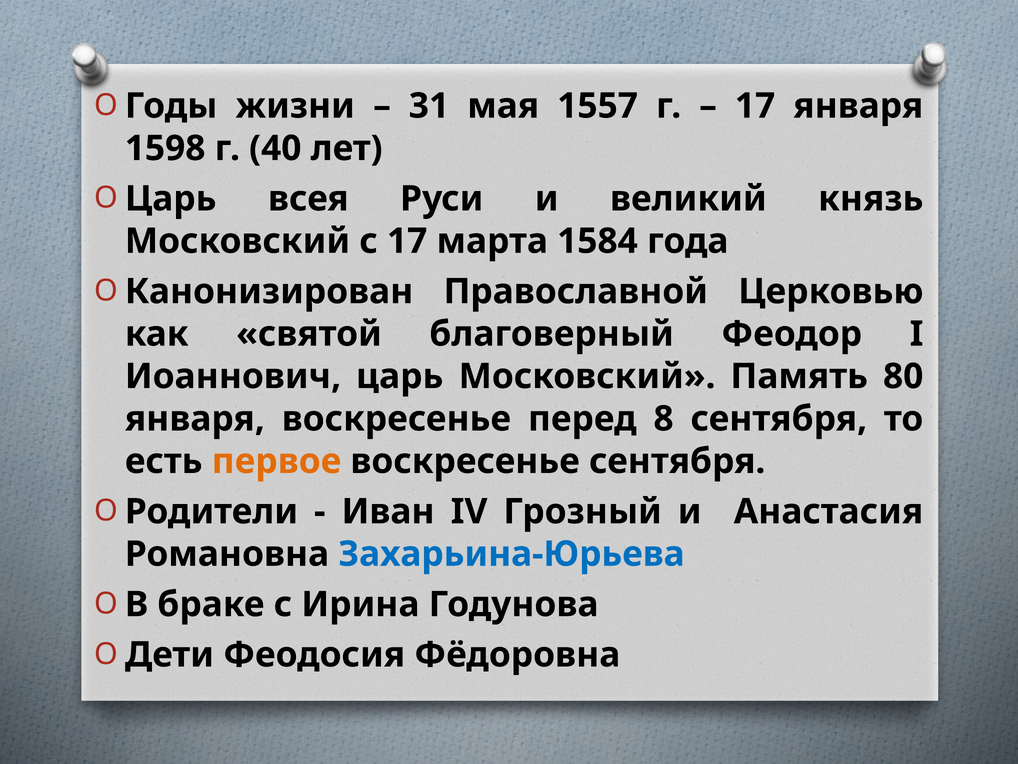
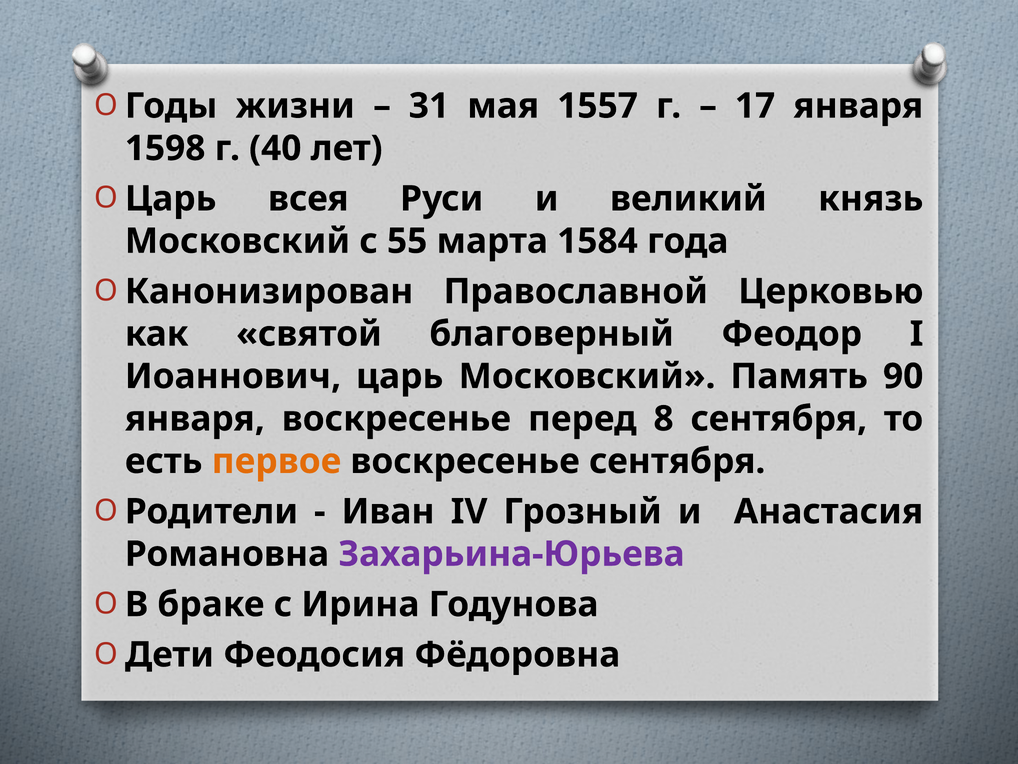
с 17: 17 -> 55 (407, 241)
80: 80 -> 90 (903, 376)
Захарьина-Юрьева colour: blue -> purple (511, 554)
